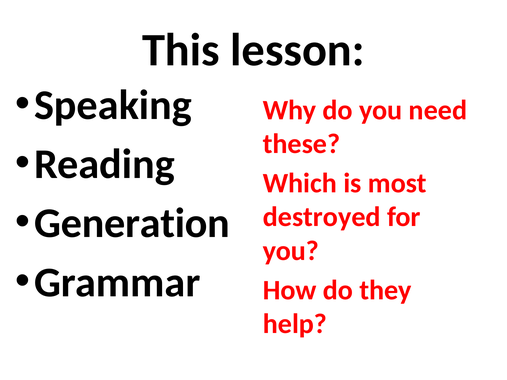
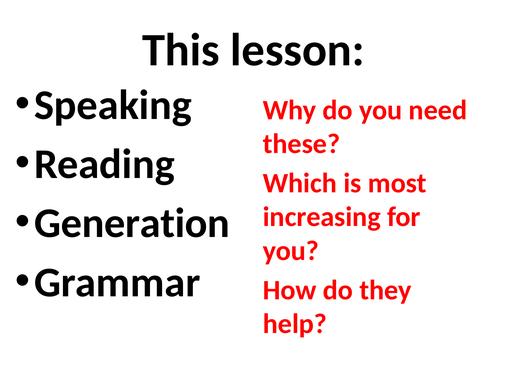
destroyed: destroyed -> increasing (322, 217)
